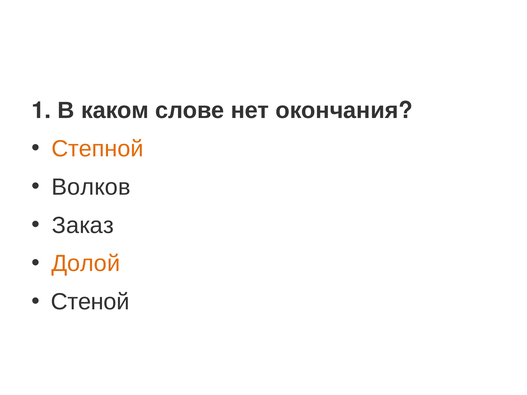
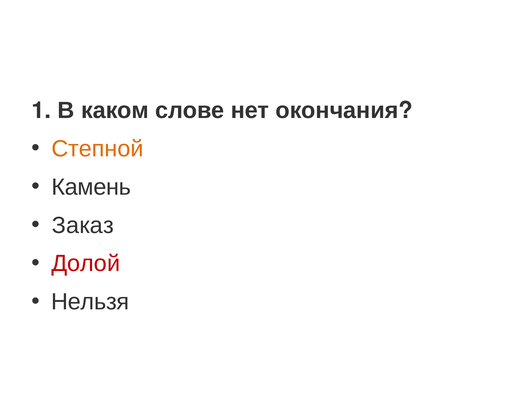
Волков: Волков -> Камень (91, 187)
Долой colour: orange -> red (86, 264)
Стеной: Стеной -> Нельзя (90, 302)
